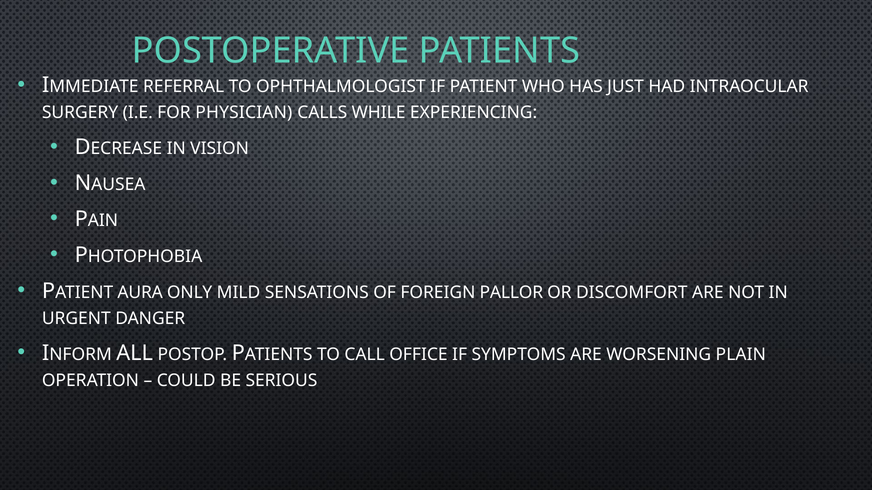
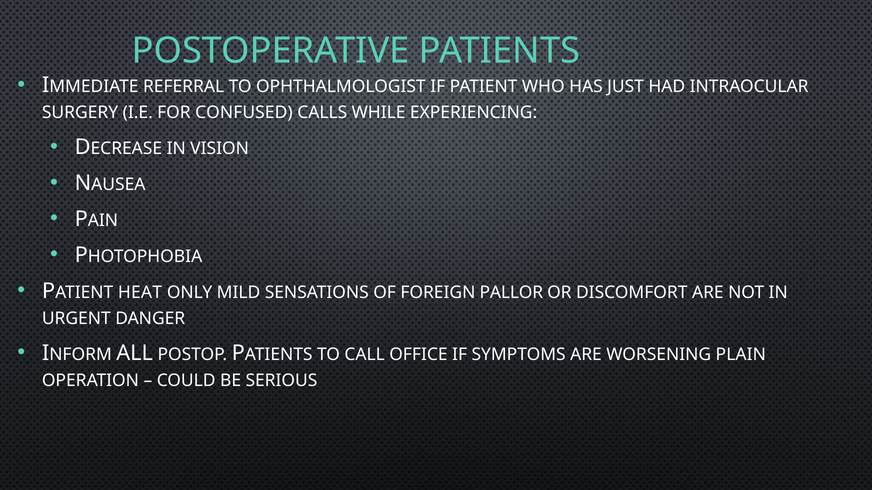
PHYSICIAN: PHYSICIAN -> CONFUSED (244, 113)
AURA: AURA -> HEAT (140, 293)
